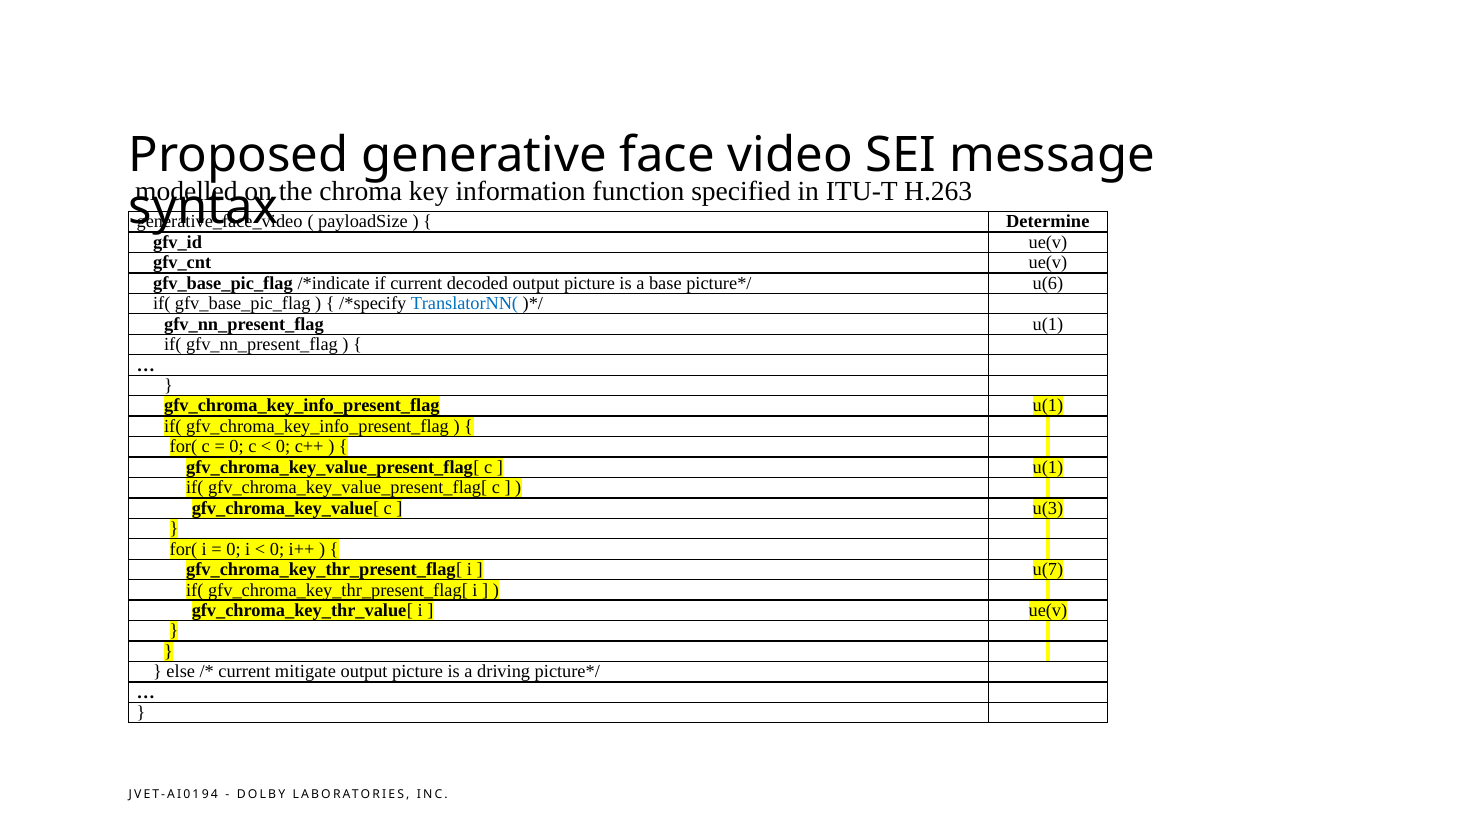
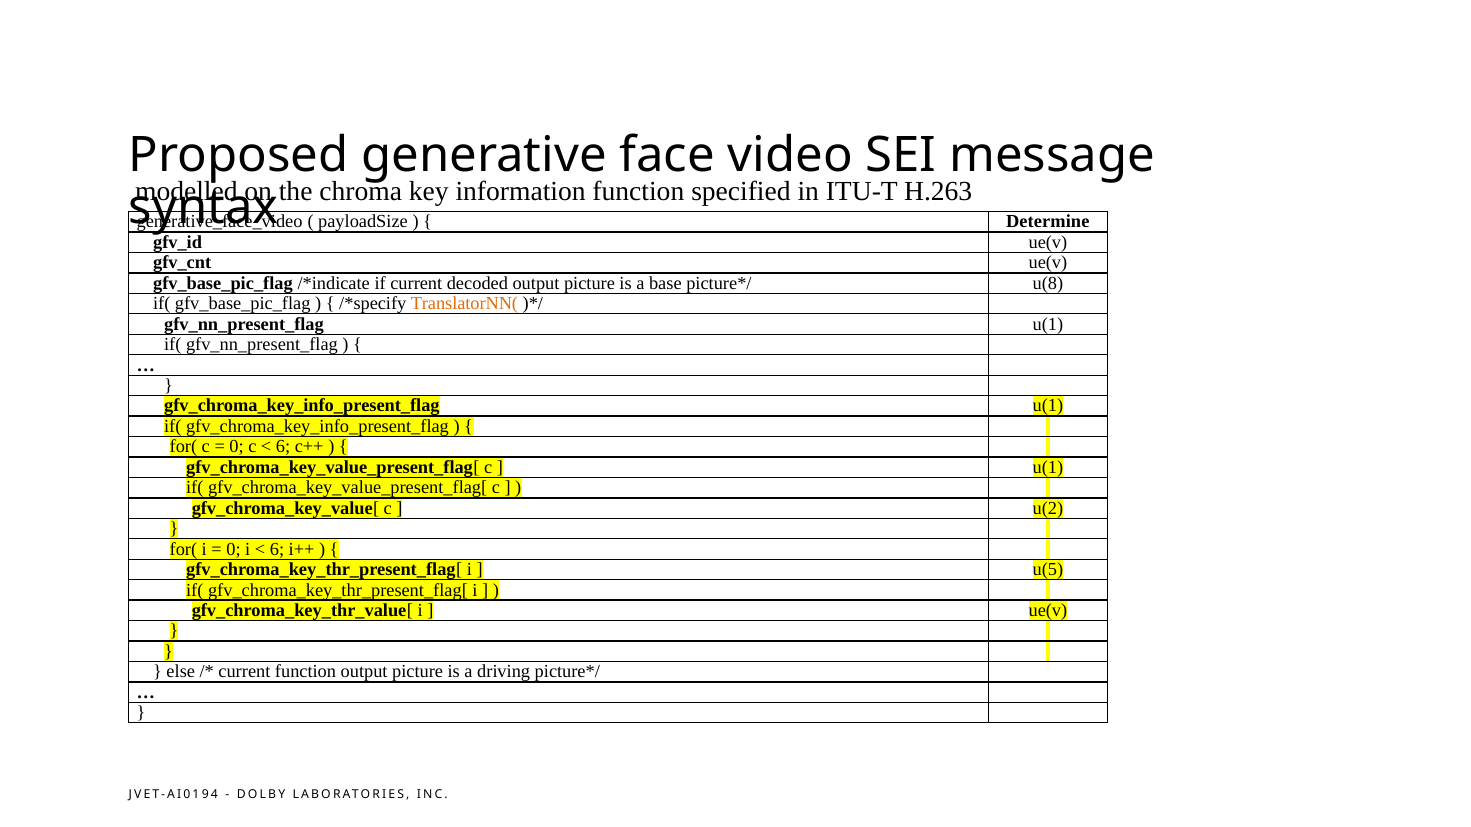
u(6: u(6 -> u(8 (1048, 283)
TranslatorNN( colour: blue -> orange (464, 304)
0: 0 -> 6 (283, 447)
u(3: u(3 -> u(2 (1048, 508)
0: 0 -> 6 (277, 549)
u(7: u(7 -> u(5 (1048, 570)
current mitigate: mitigate -> function (306, 672)
